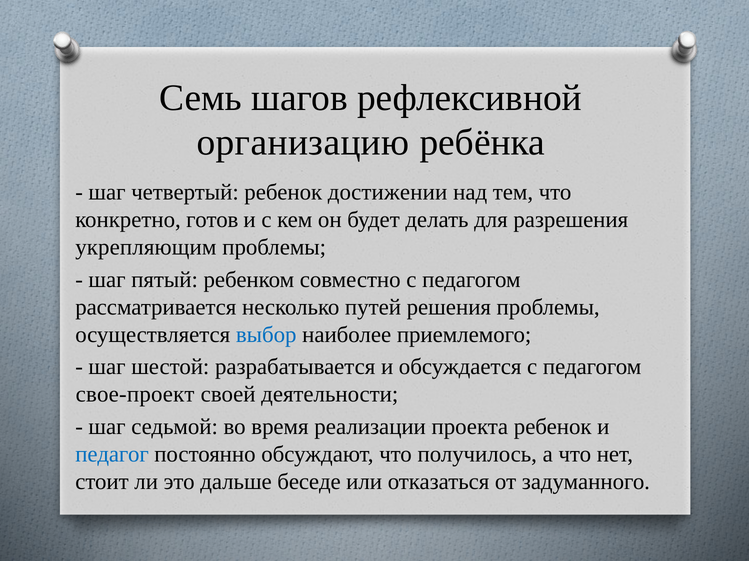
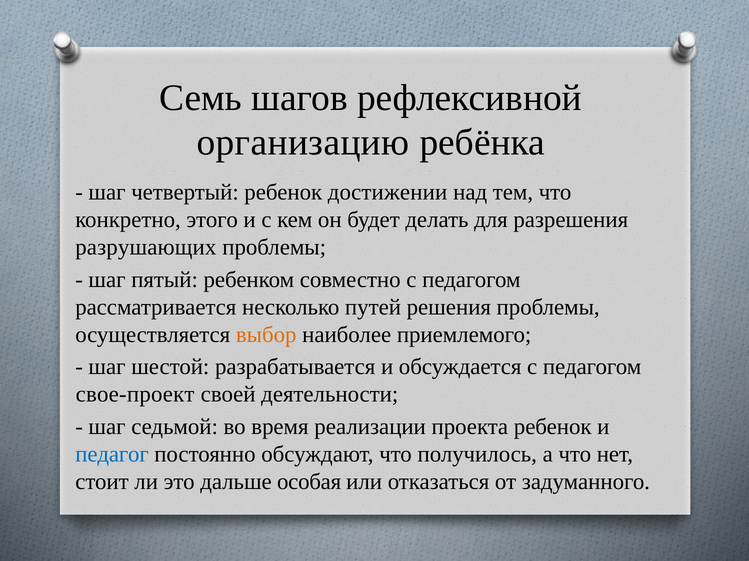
готов: готов -> этого (212, 220)
укрепляющим: укрепляющим -> разрушающих (146, 248)
выбор colour: blue -> orange (266, 335)
беседе: беседе -> особая (309, 482)
